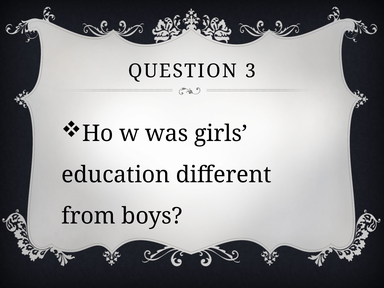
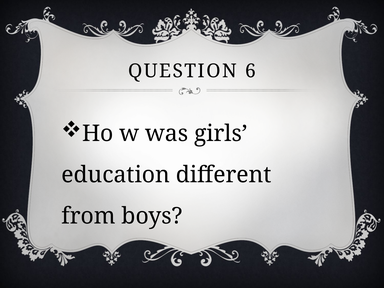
3: 3 -> 6 (250, 71)
